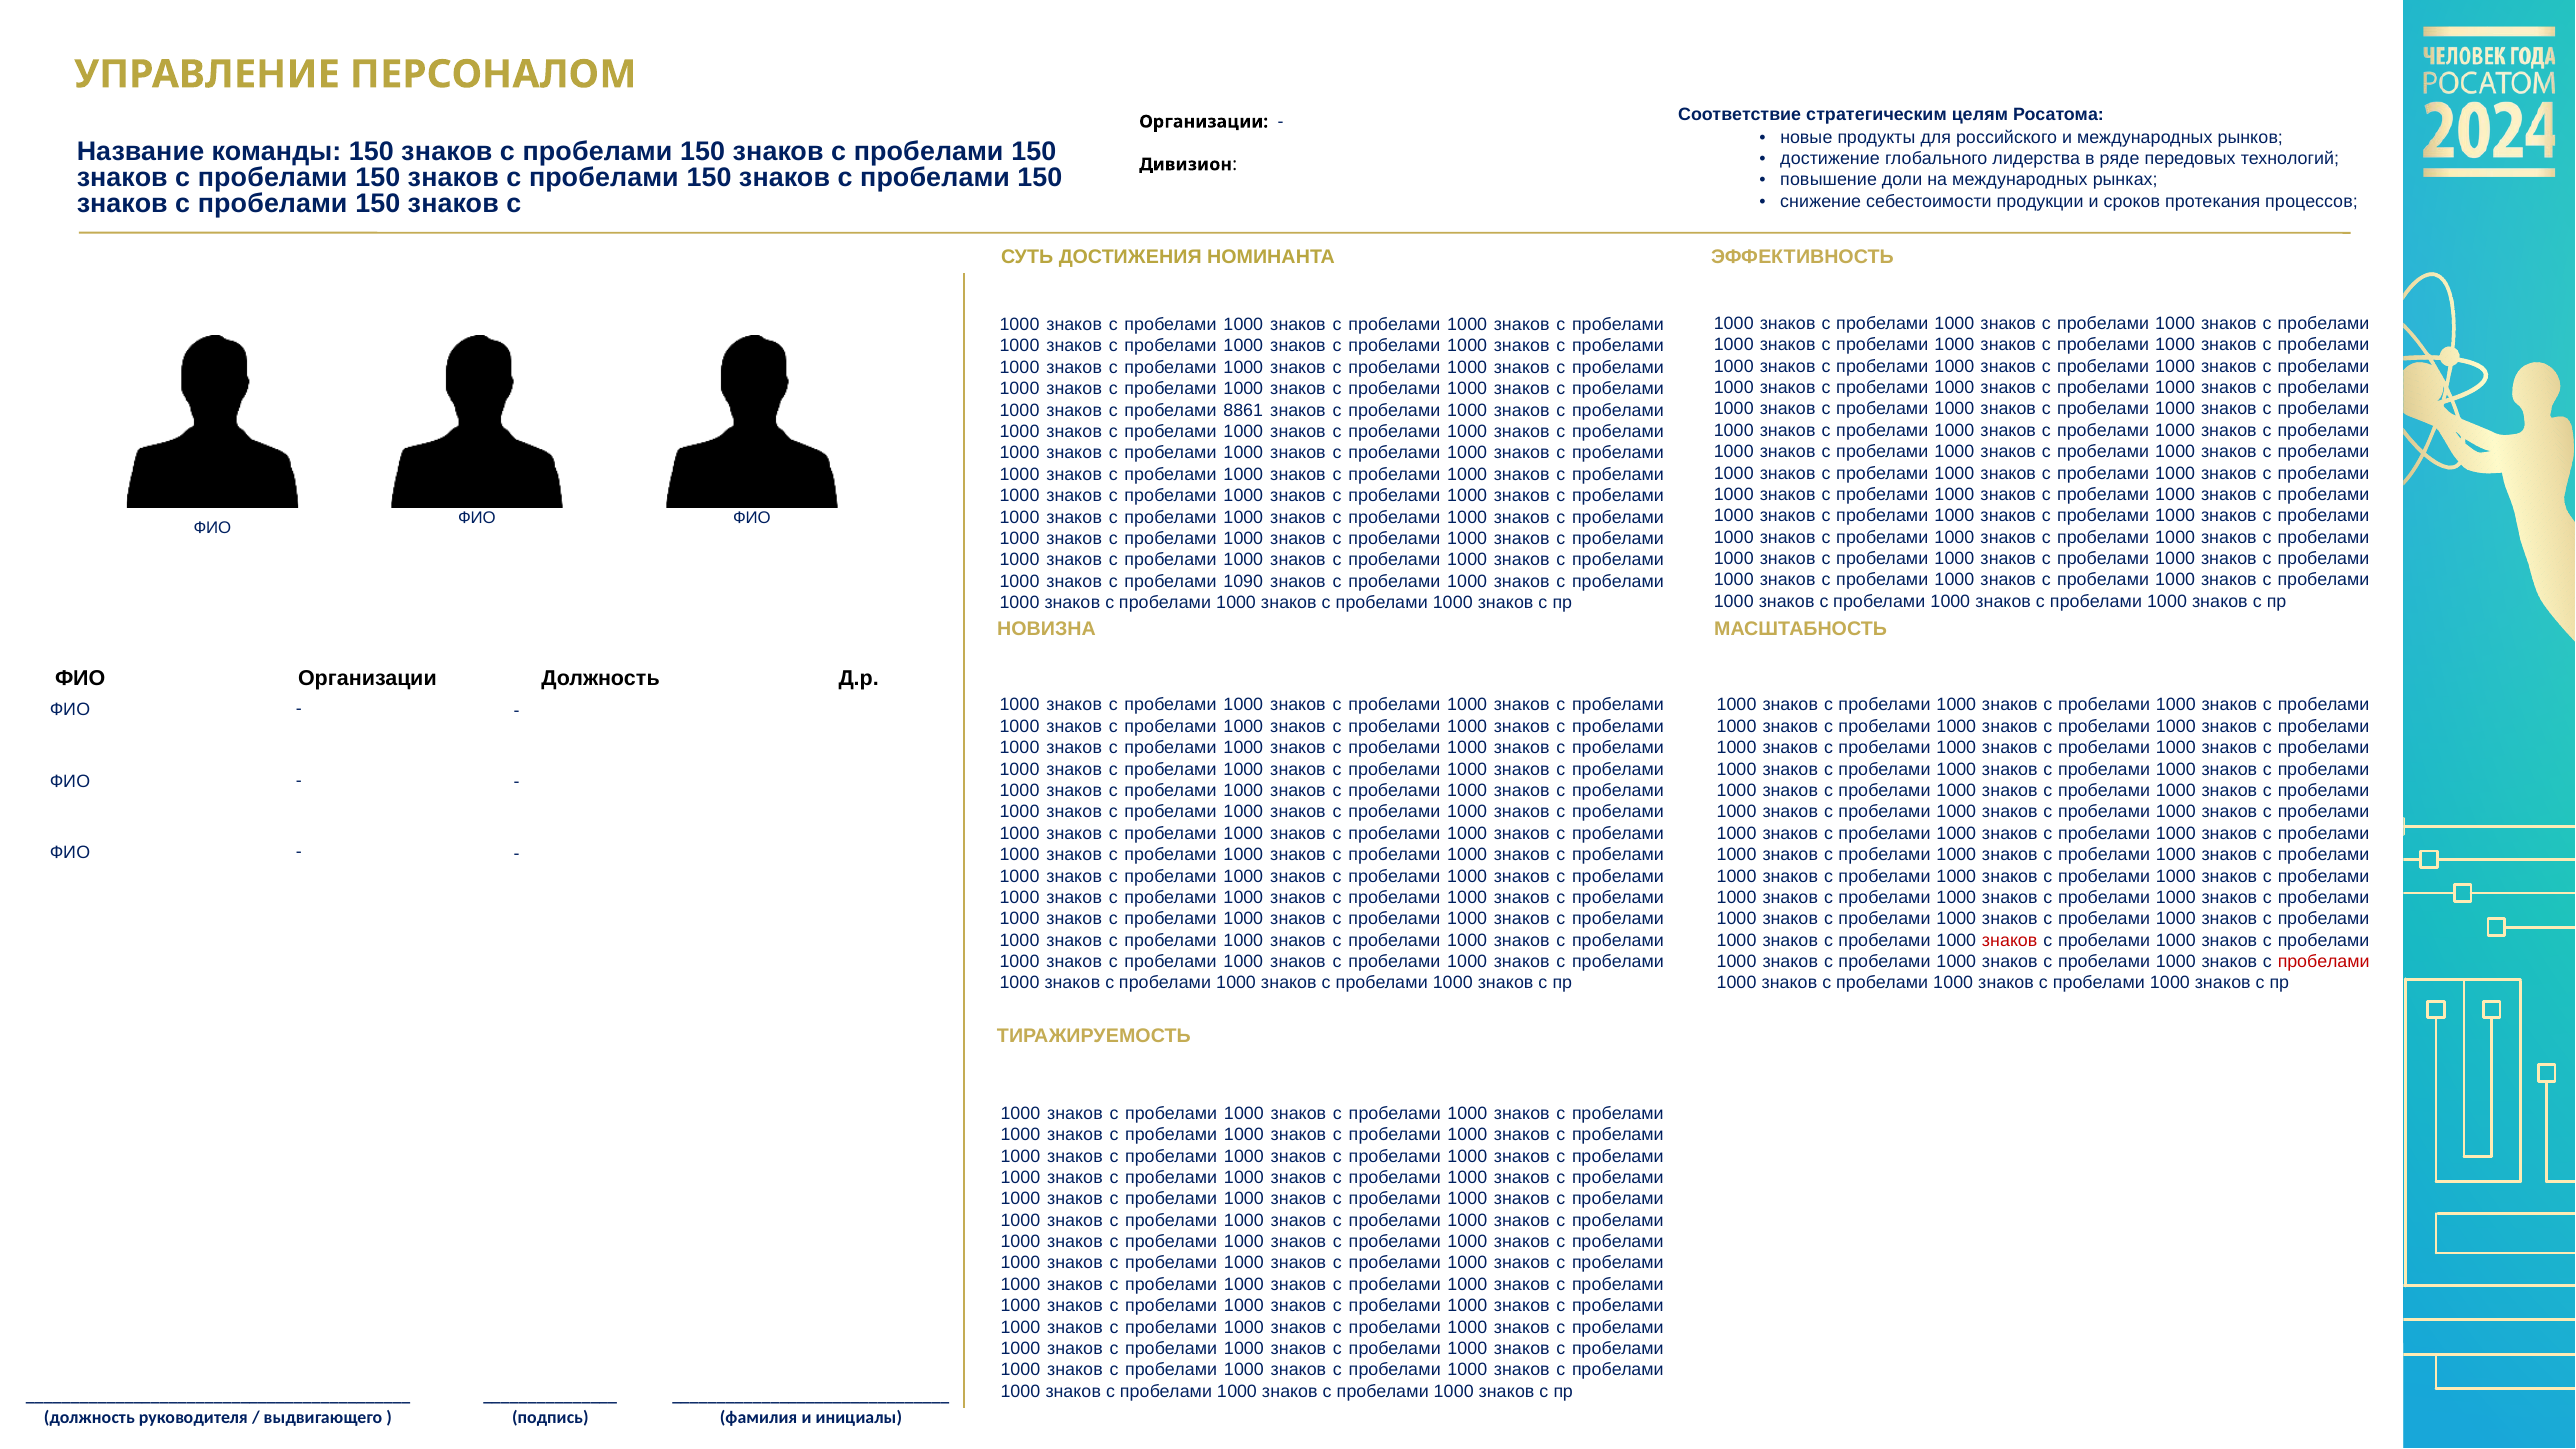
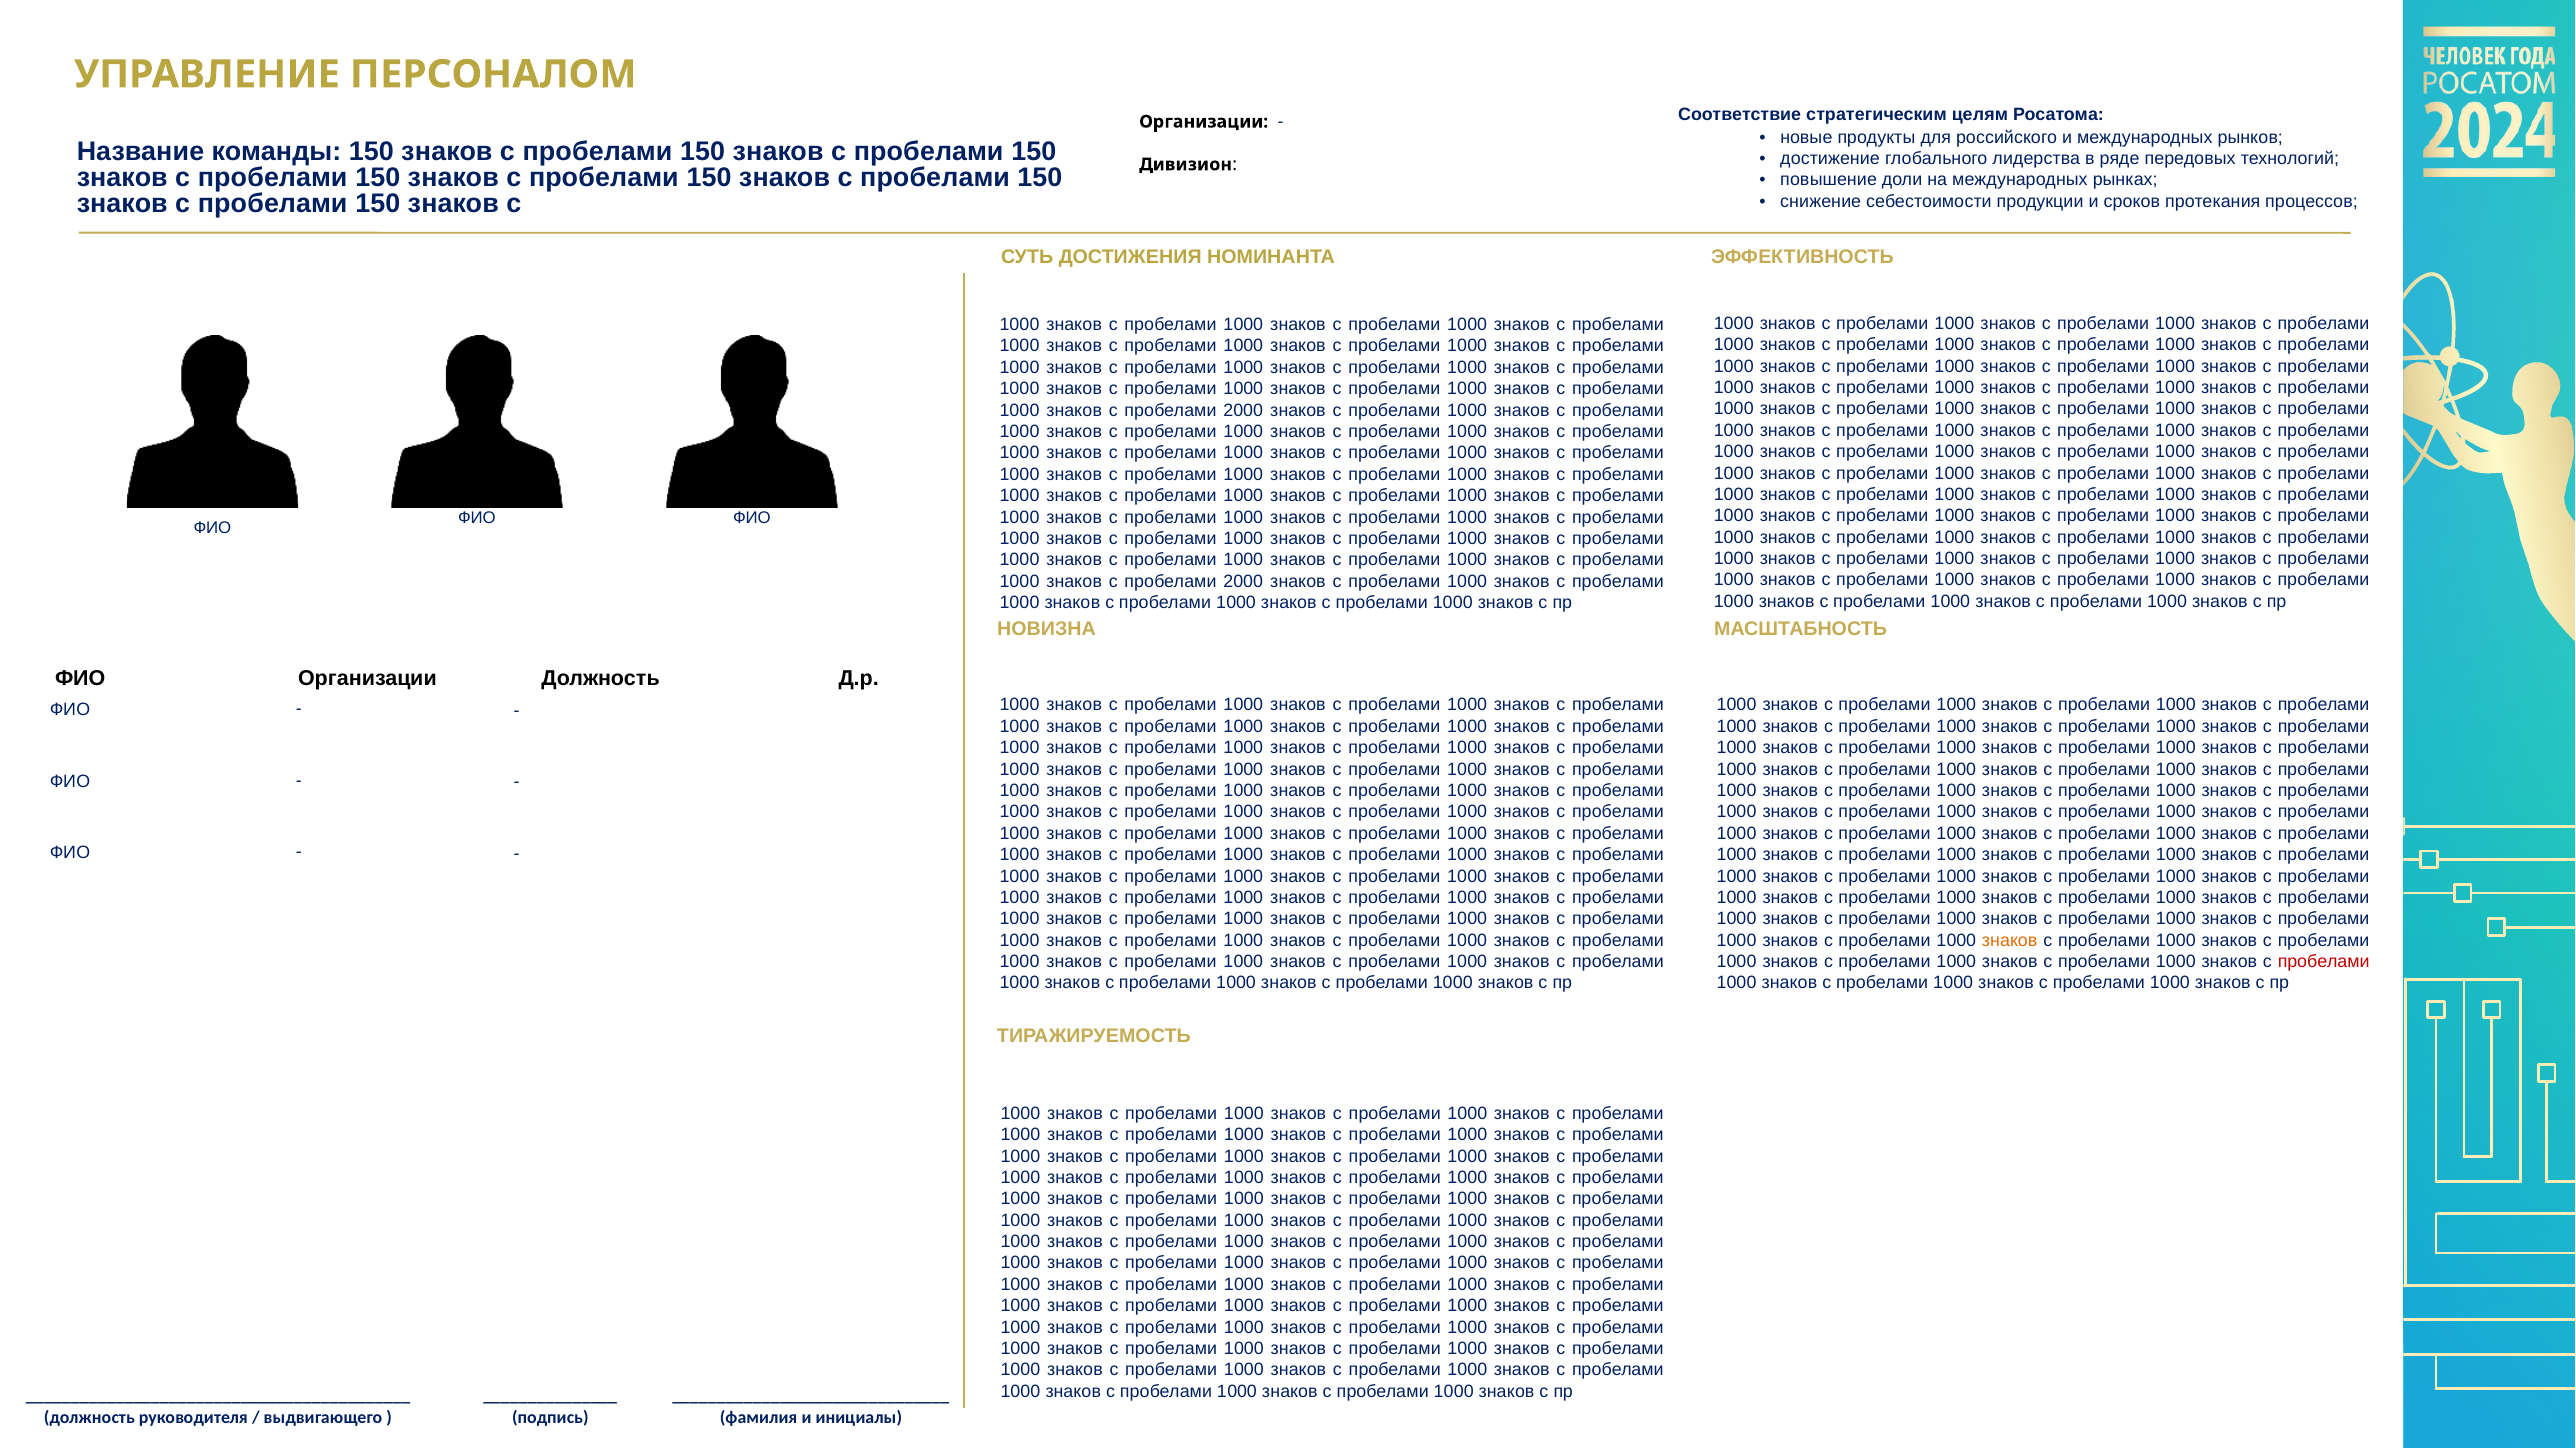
8861: 8861 -> 2000 (1243, 410)
1090: 1090 -> 2000 (1243, 581)
знаков colour: red -> orange (2010, 940)
